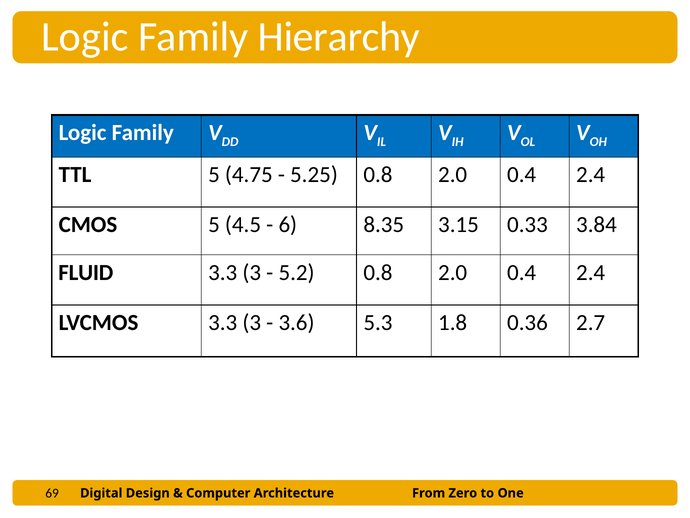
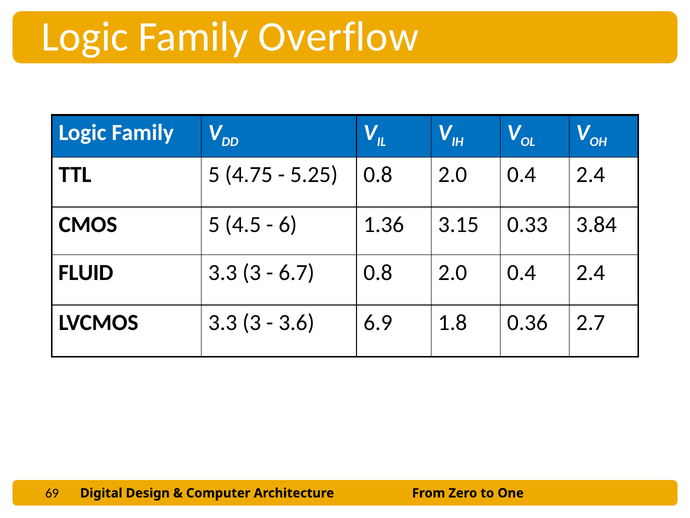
Hierarchy: Hierarchy -> Overflow (338, 37)
8.35: 8.35 -> 1.36 (384, 225)
5.2: 5.2 -> 6.7 (297, 272)
5.3: 5.3 -> 6.9 (378, 322)
